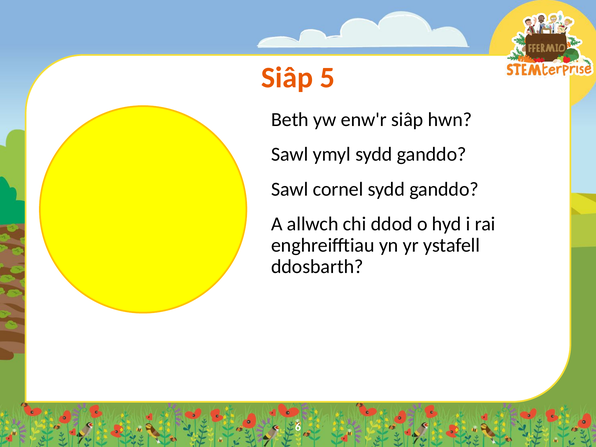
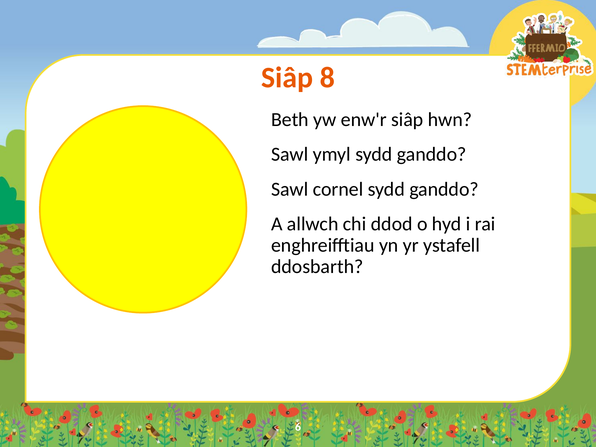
5: 5 -> 8 (327, 78)
